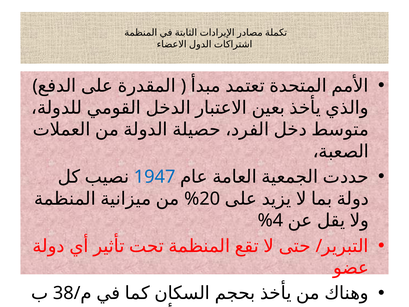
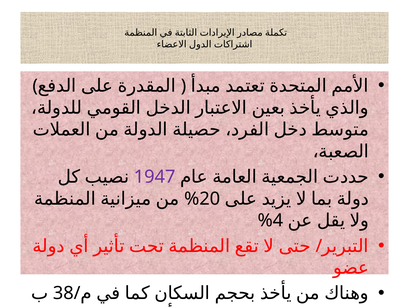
1947 colour: blue -> purple (155, 177)
